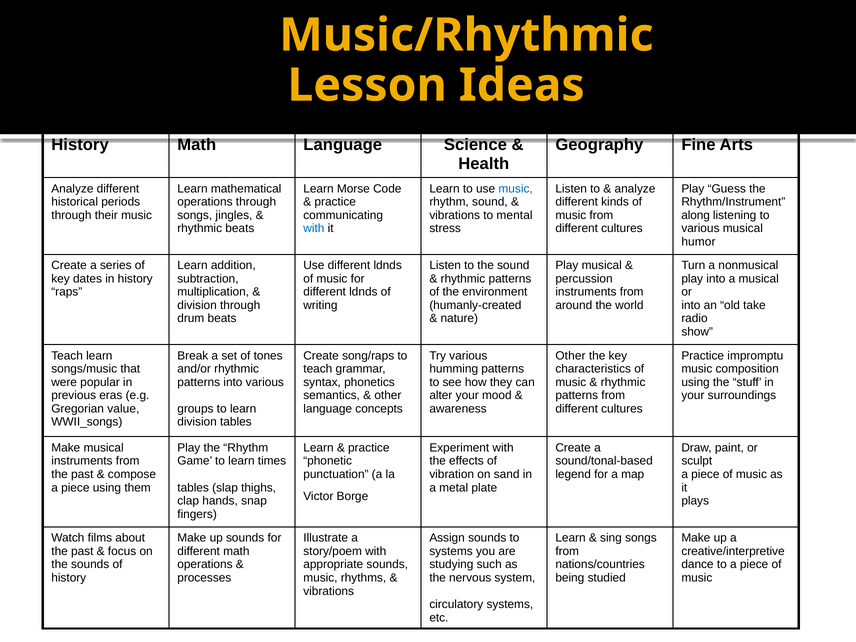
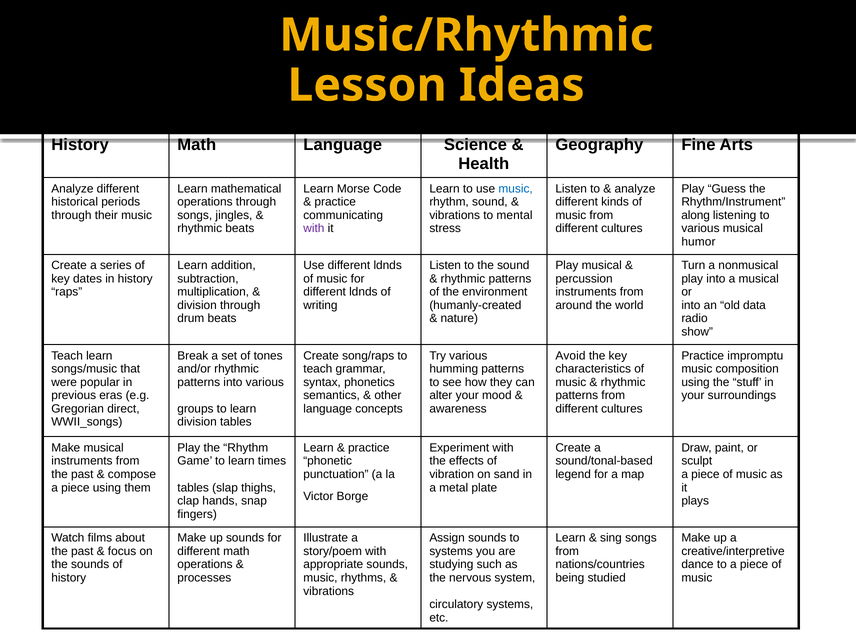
with colour: blue -> purple (314, 228)
take: take -> data (754, 305)
Other: Other -> Avoid (570, 356)
value: value -> direct (123, 409)
